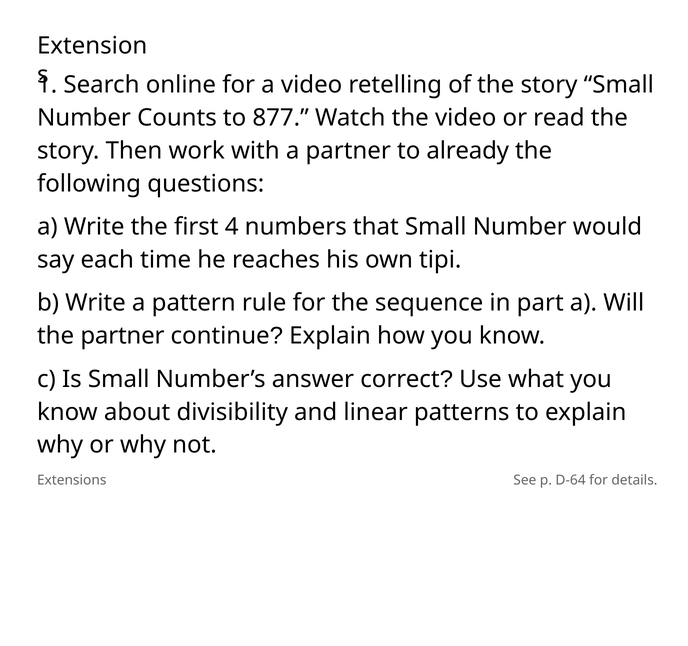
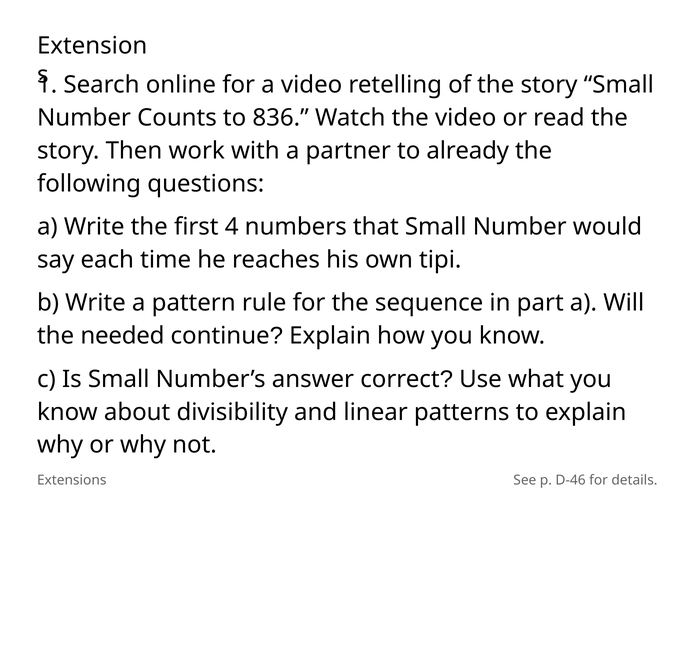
877: 877 -> 836 (281, 118)
the partner: partner -> needed (122, 336)
D-64: D-64 -> D-46 (571, 481)
